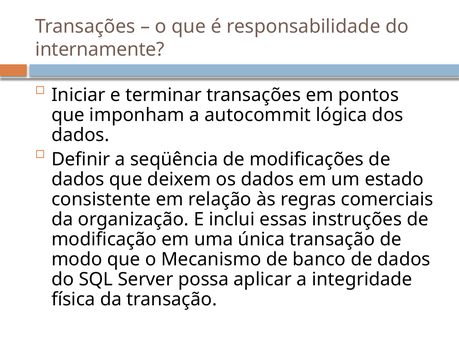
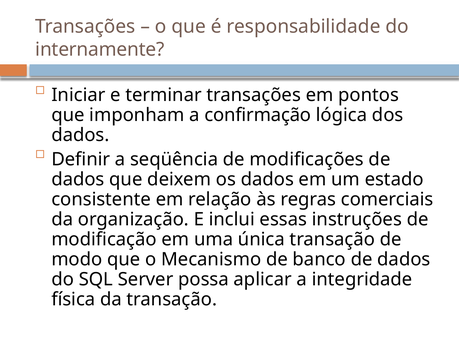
autocommit: autocommit -> confirmação (258, 115)
